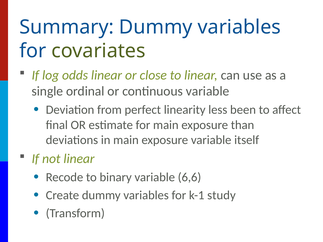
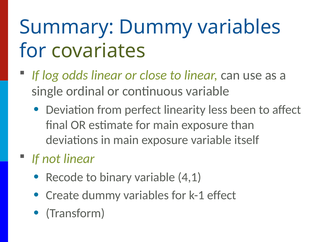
6,6: 6,6 -> 4,1 (189, 177)
study: study -> effect (222, 195)
